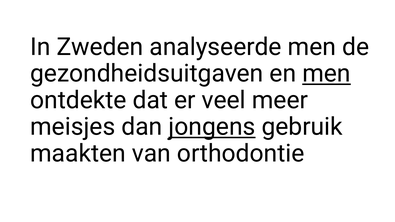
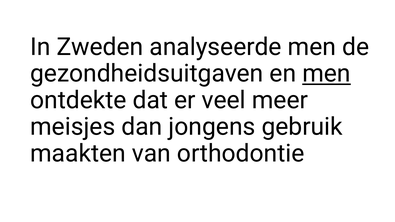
jongens underline: present -> none (212, 127)
